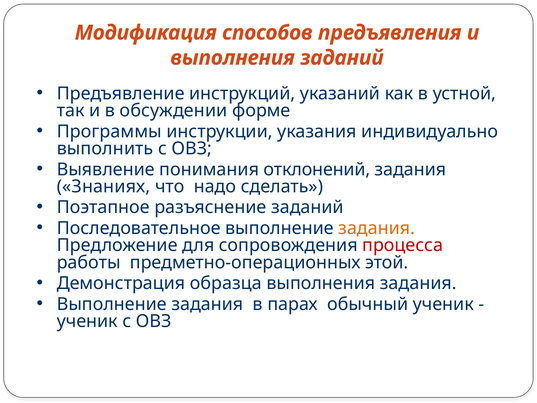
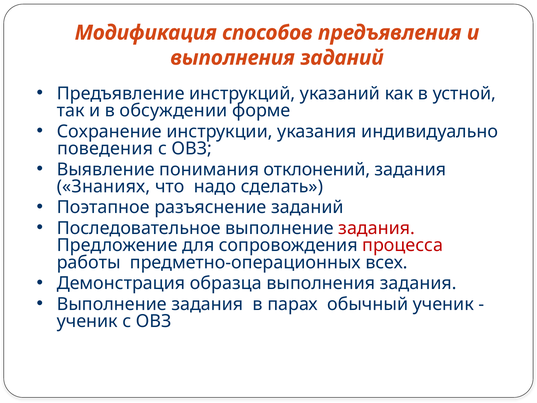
Программы: Программы -> Сохранение (109, 131)
выполнить: выполнить -> поведения (105, 149)
задания colour: orange -> red (377, 228)
этой: этой -> всех (387, 262)
